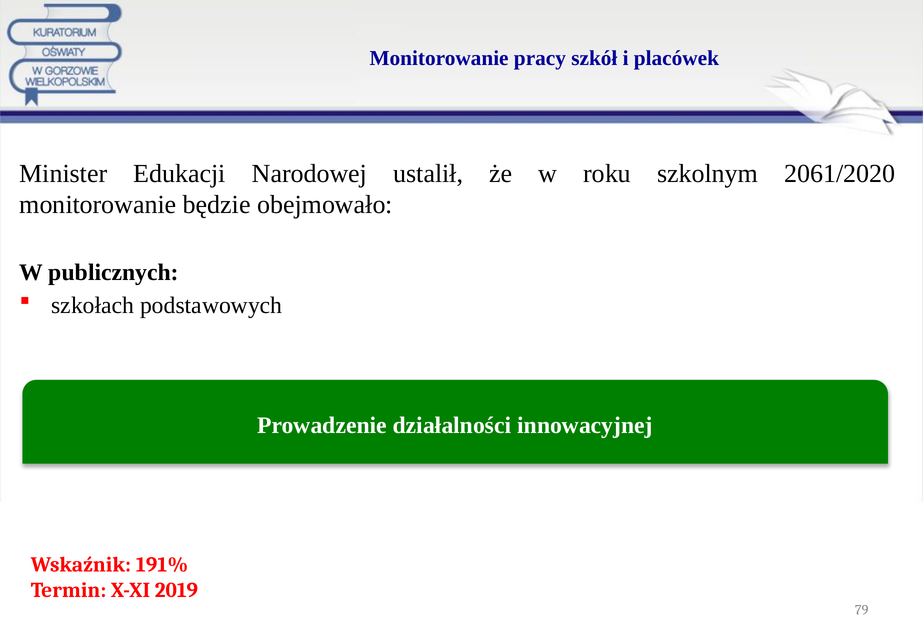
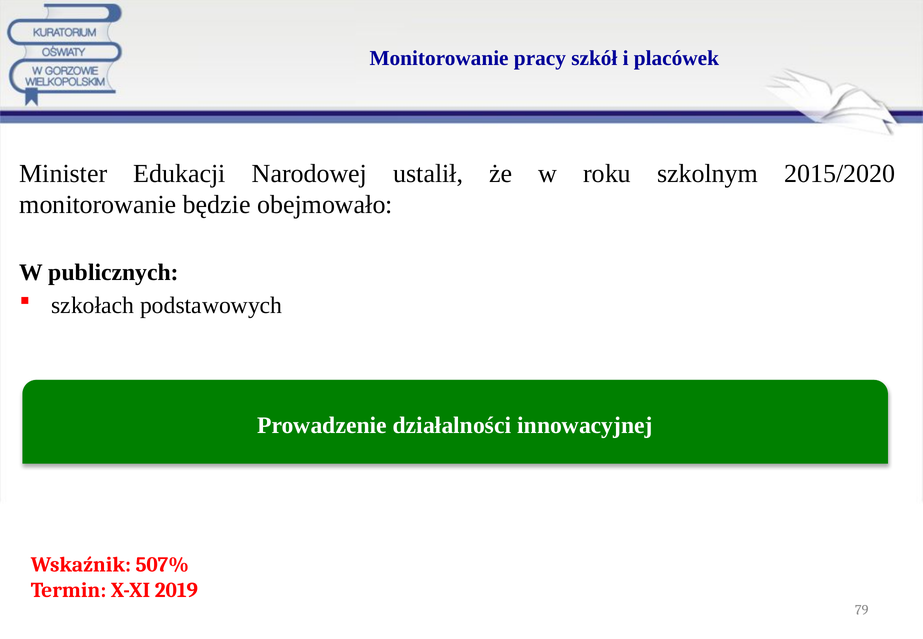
2061/2020: 2061/2020 -> 2015/2020 (840, 173)
191%: 191% -> 507% (162, 565)
